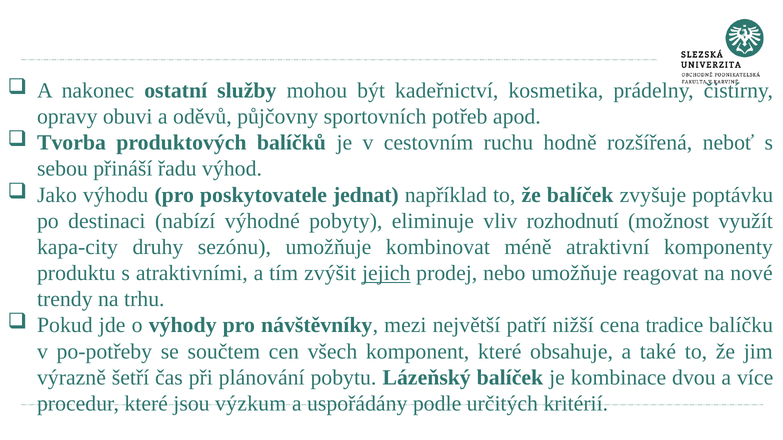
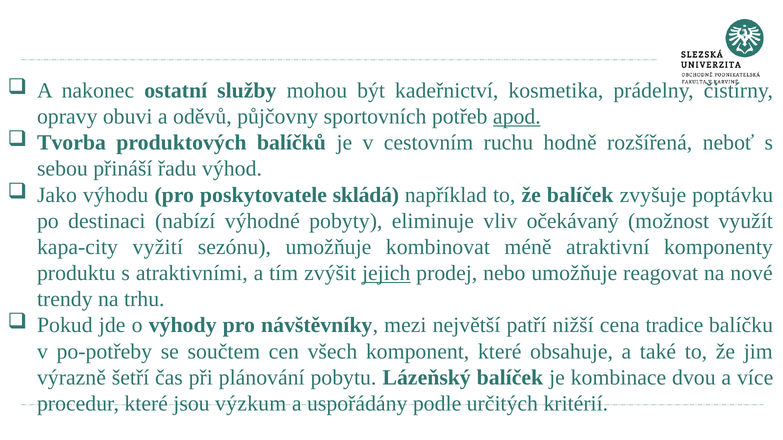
apod underline: none -> present (517, 117)
jednat: jednat -> skládá (366, 195)
rozhodnutí: rozhodnutí -> očekávaný (573, 221)
druhy: druhy -> vyžití (158, 247)
